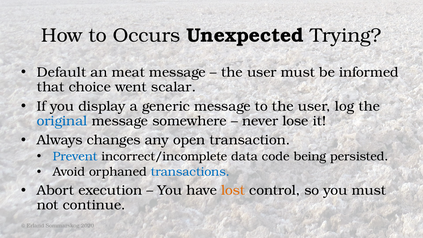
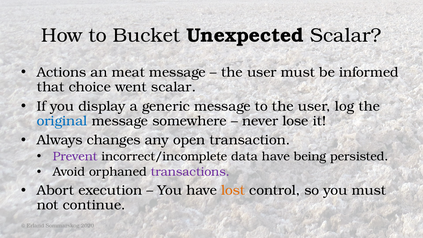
Occurs: Occurs -> Bucket (147, 36)
Unexpected Trying: Trying -> Scalar (346, 36)
Default: Default -> Actions (62, 72)
Prevent colour: blue -> purple (75, 156)
data code: code -> have (276, 156)
transactions colour: blue -> purple (190, 172)
